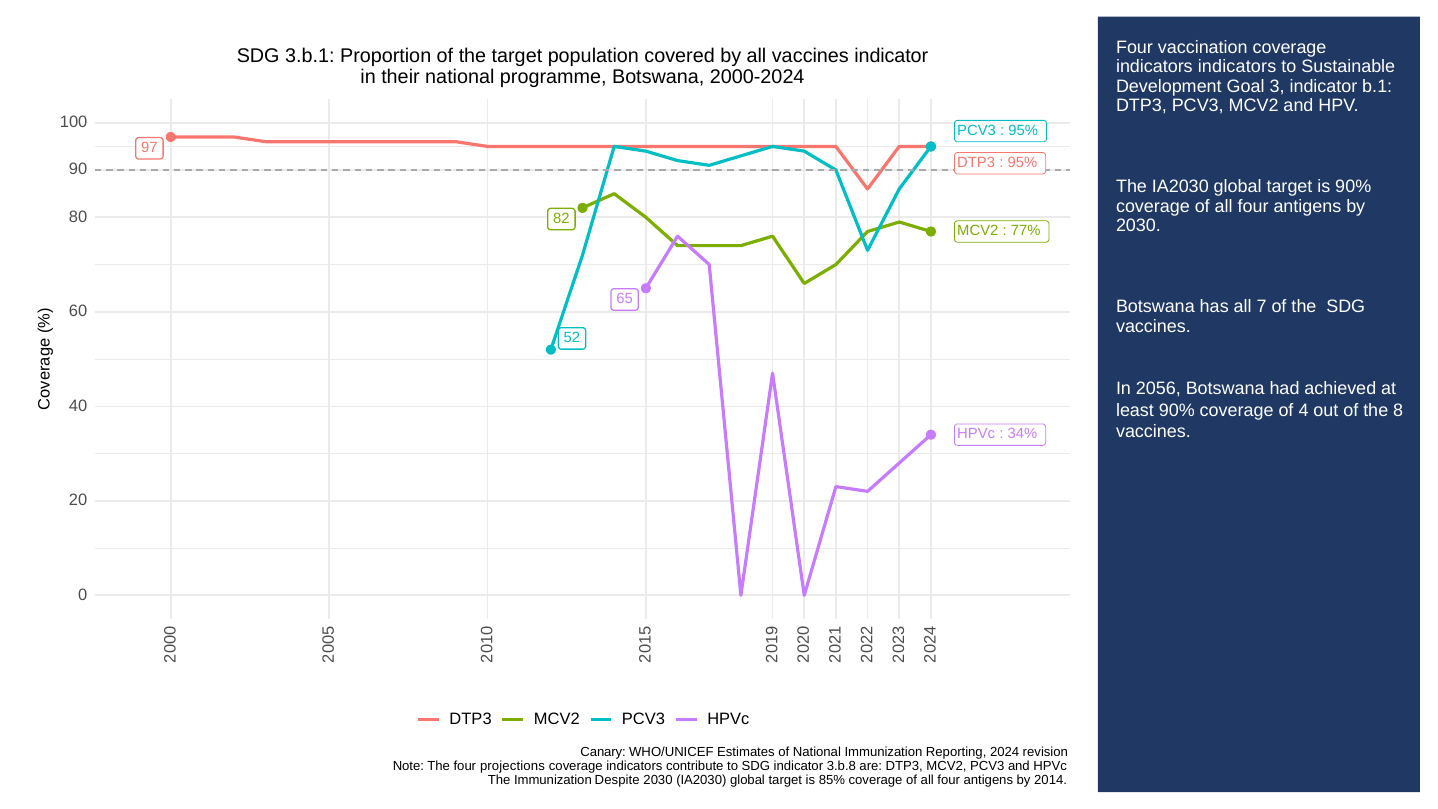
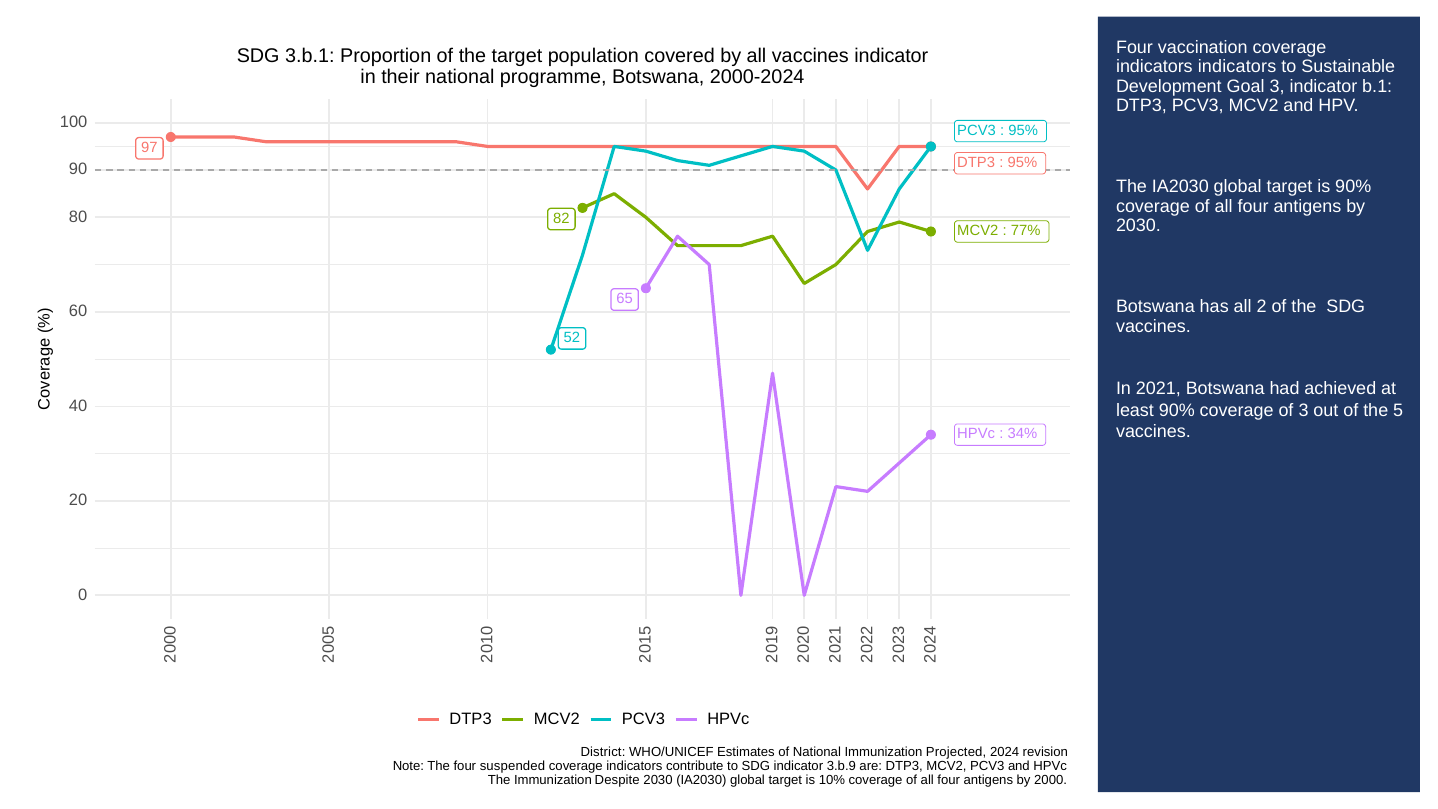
all 7: 7 -> 2 (1262, 307)
2056: 2056 -> 2021 (1158, 389)
of 4: 4 -> 3 (1303, 410)
the 8: 8 -> 5 (1398, 410)
Canary: Canary -> District (603, 752)
Reporting: Reporting -> Projected (956, 752)
projections: projections -> suspended (512, 766)
3.b.8: 3.b.8 -> 3.b.9 (841, 766)
85%: 85% -> 10% (832, 780)
2014: 2014 -> 2000 (1051, 780)
